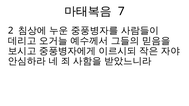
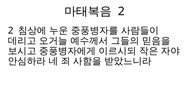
7: 7 -> 2 (121, 11)
